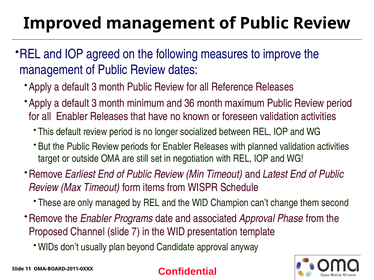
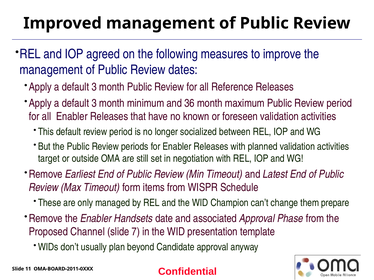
second: second -> prepare (335, 203)
Programs: Programs -> Handsets (133, 219)
